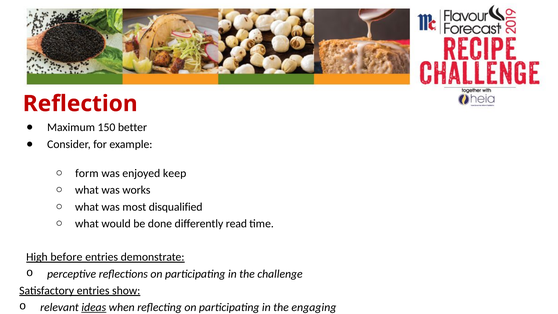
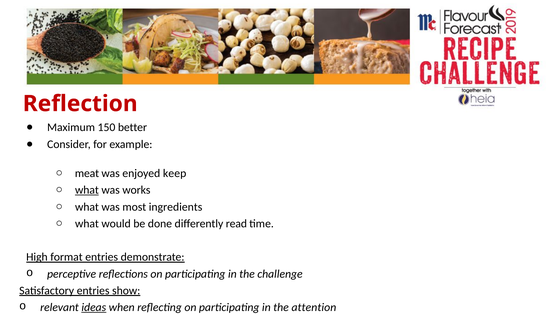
form: form -> meat (87, 173)
what underline: none -> present (87, 190)
disqualified: disqualified -> ingredients (176, 207)
before: before -> format (66, 257)
engaging: engaging -> attention (314, 307)
